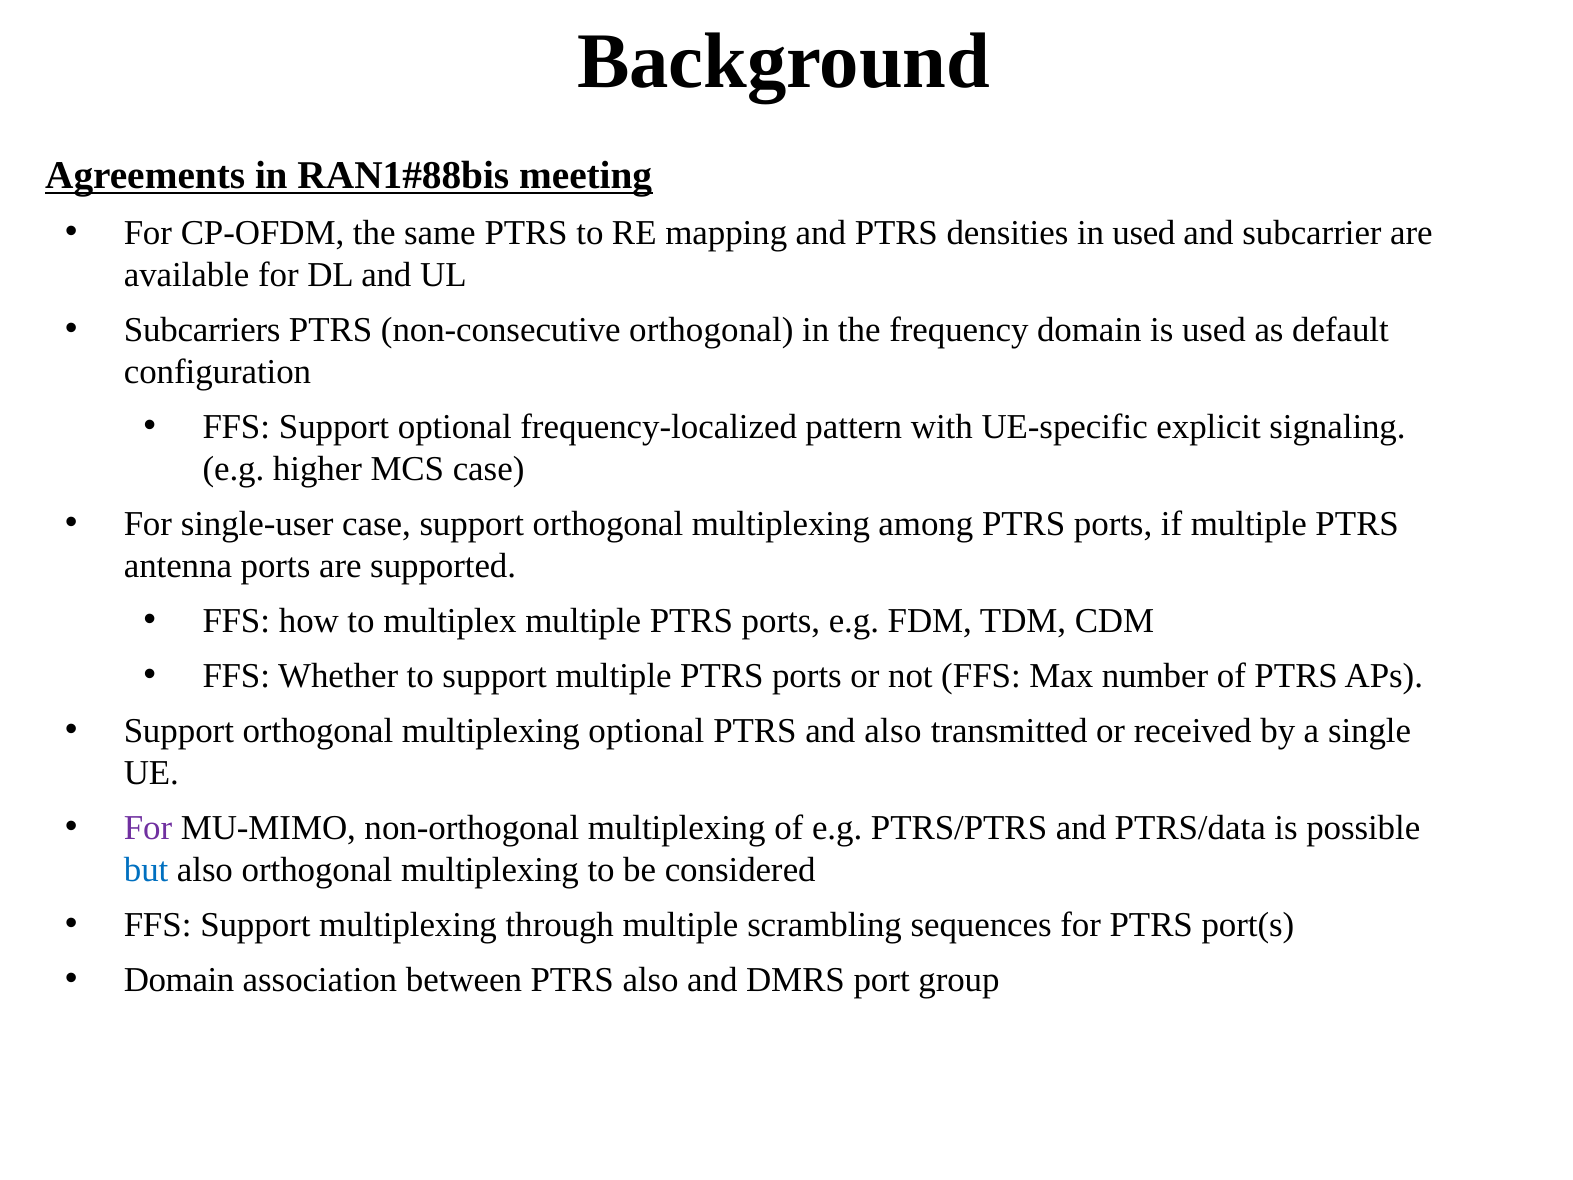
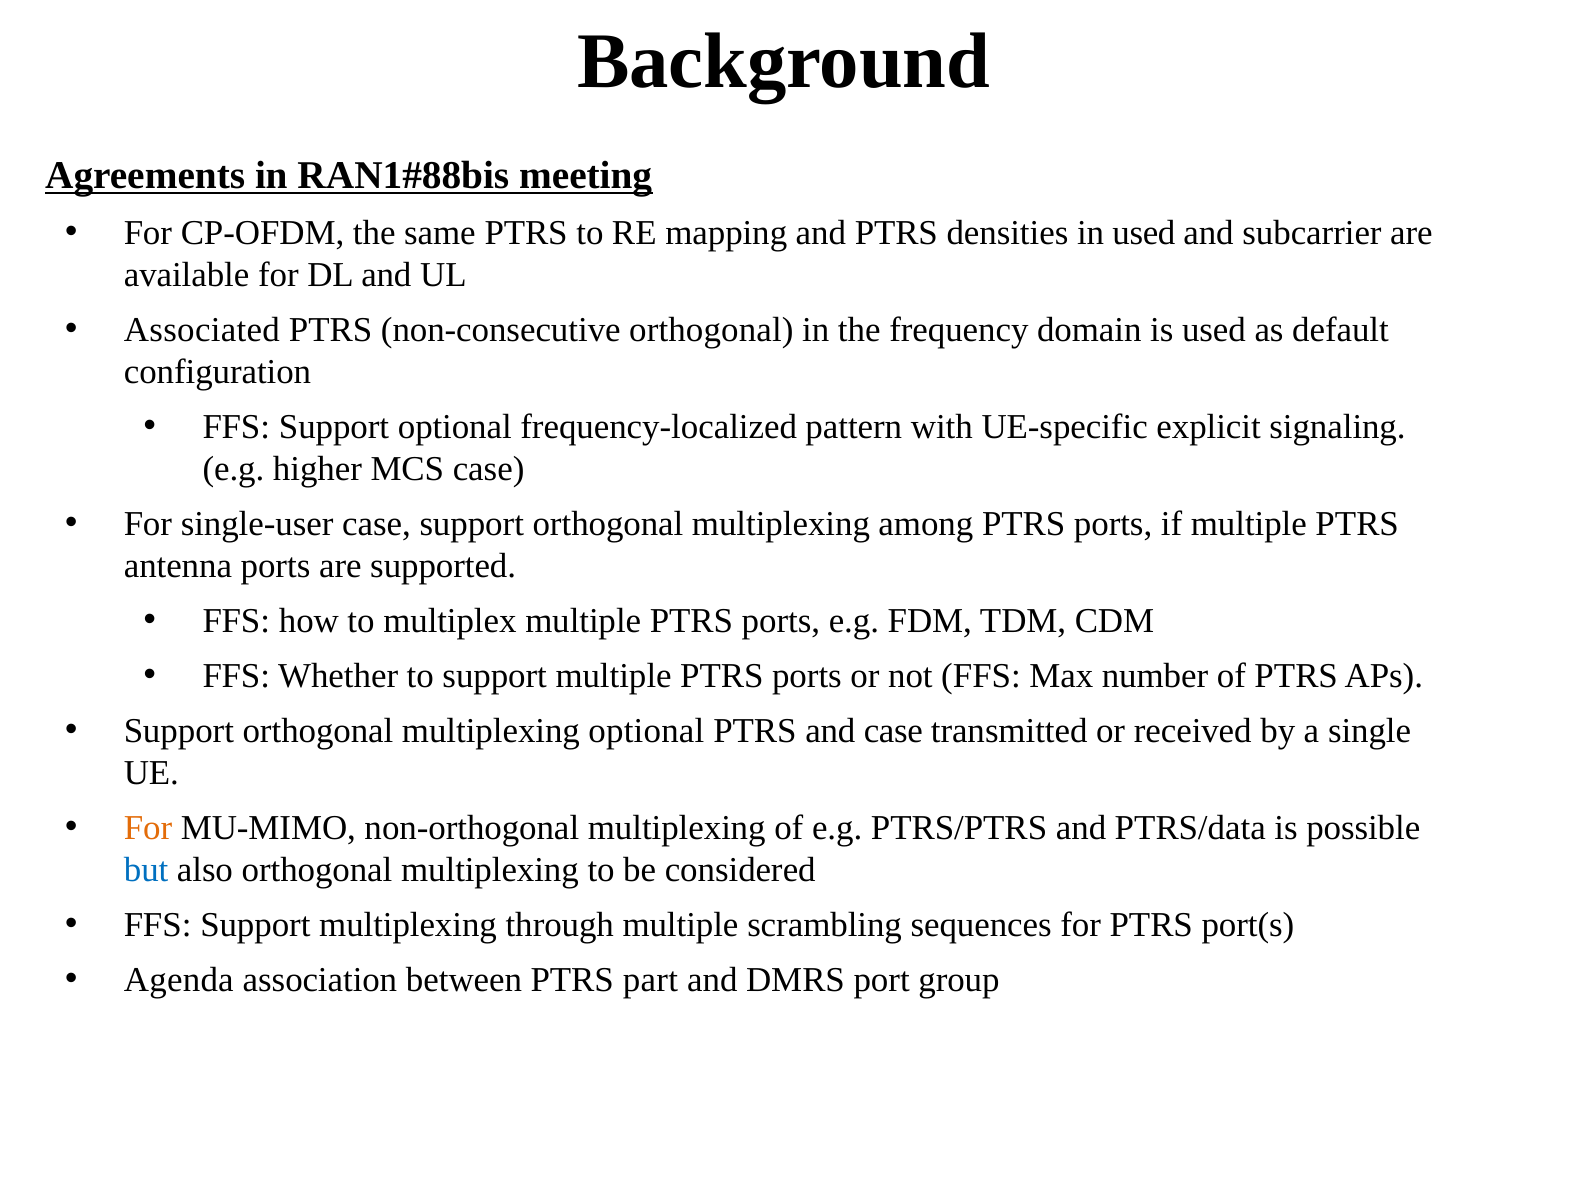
Subcarriers: Subcarriers -> Associated (202, 330)
and also: also -> case (893, 731)
For colour: purple -> orange (148, 828)
Domain: Domain -> Agenda (179, 980)
PTRS also: also -> part (650, 980)
